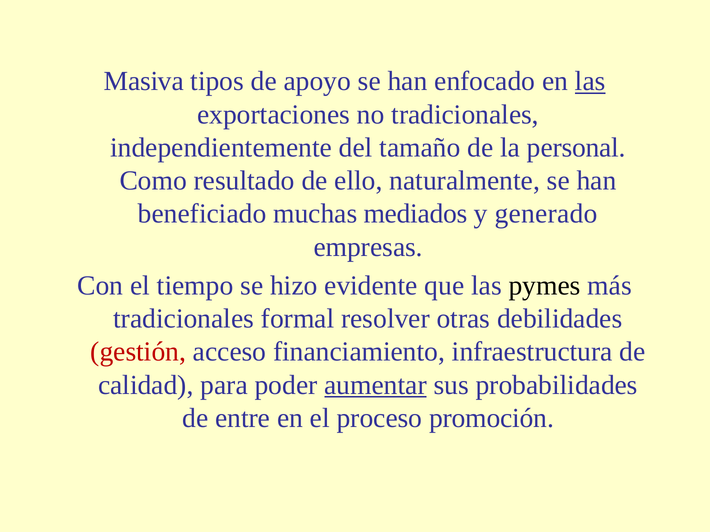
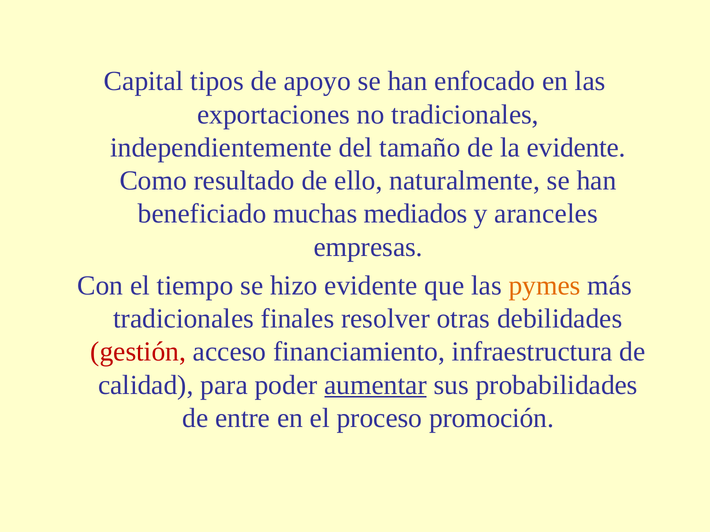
Masiva: Masiva -> Capital (144, 81)
las underline: present -> none (590, 81)
la personal: personal -> evidente (576, 148)
generado: generado -> aranceles (546, 214)
pymes colour: black -> orange (545, 286)
formal: formal -> finales (298, 319)
